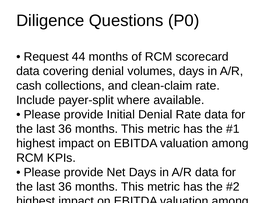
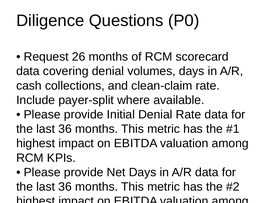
44: 44 -> 26 (79, 57)
